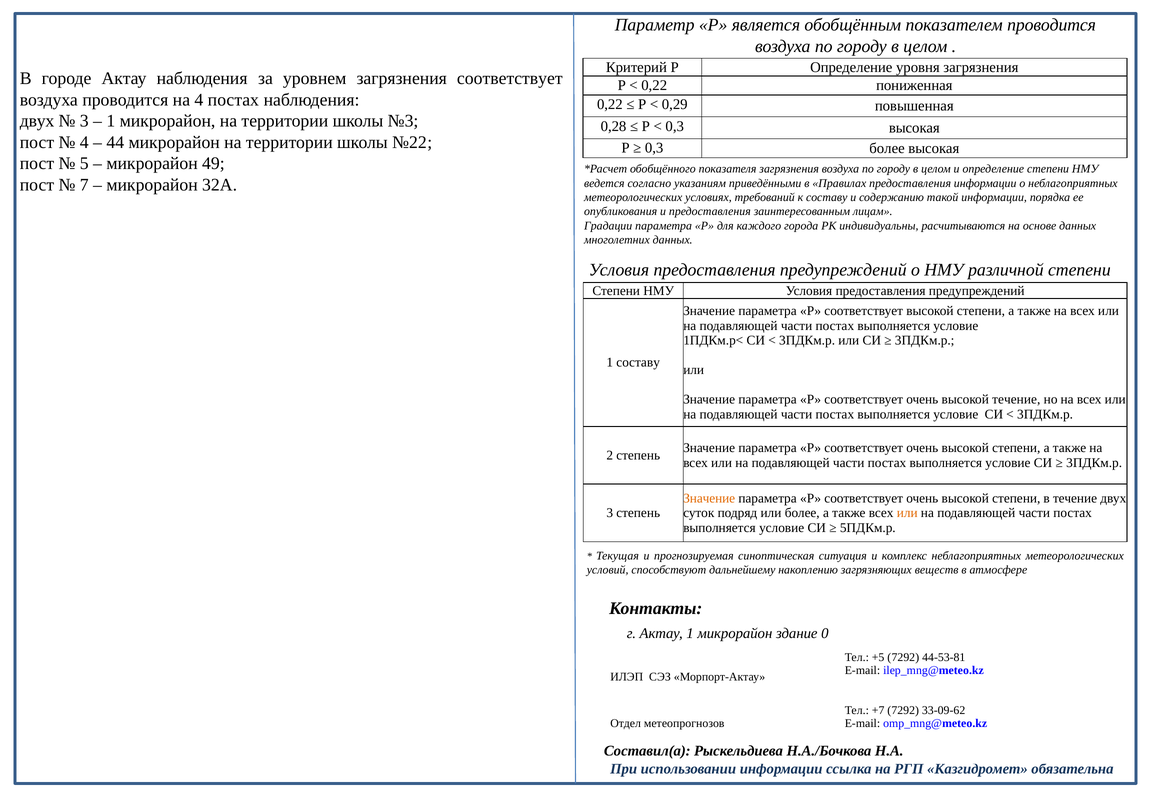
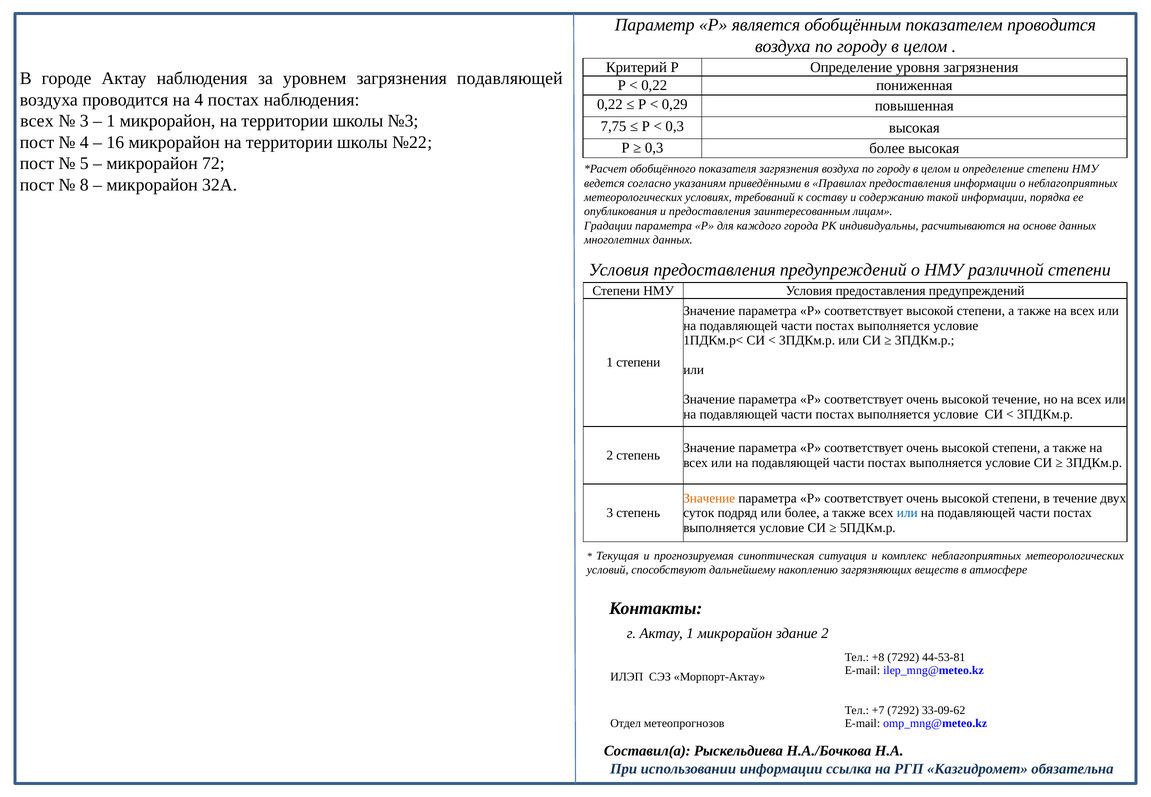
загрязнения соответствует: соответствует -> подавляющей (510, 79)
двух: двух -> всех (37, 121)
0,28: 0,28 -> 7,75 (614, 126)
44: 44 -> 16 (115, 142)
49: 49 -> 72 (213, 164)
7: 7 -> 8 (84, 185)
1 составу: составу -> степени (638, 363)
или colour: orange -> blue (907, 513)
здание 0: 0 -> 2 (825, 633)
+5: +5 -> +8 (878, 657)
